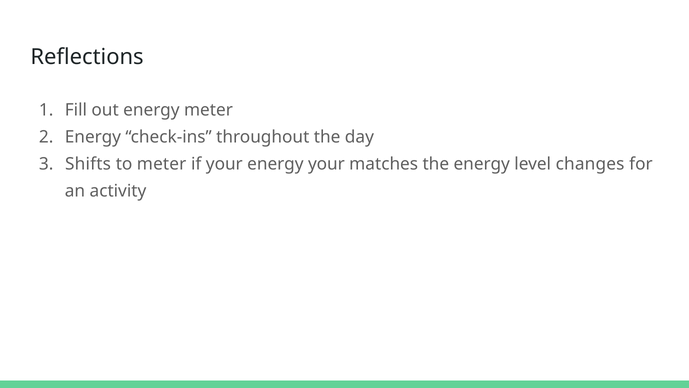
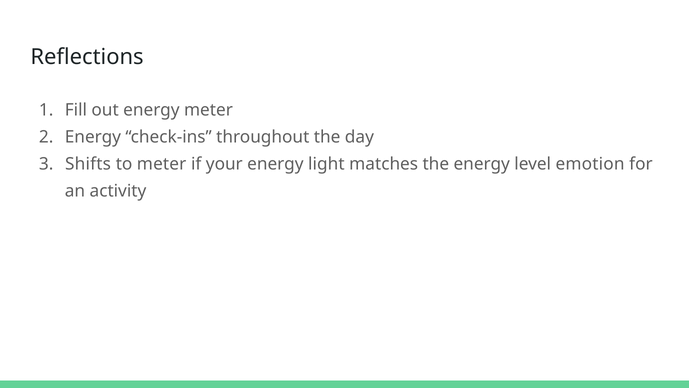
energy your: your -> light (326, 164)
changes: changes -> emotion (590, 164)
